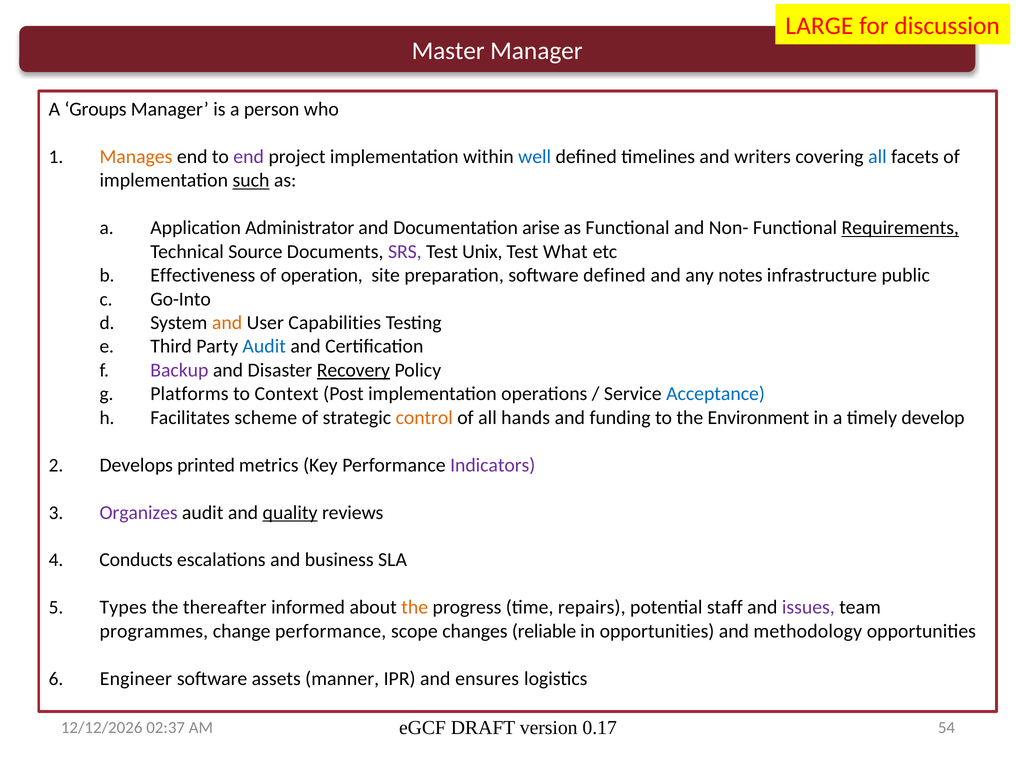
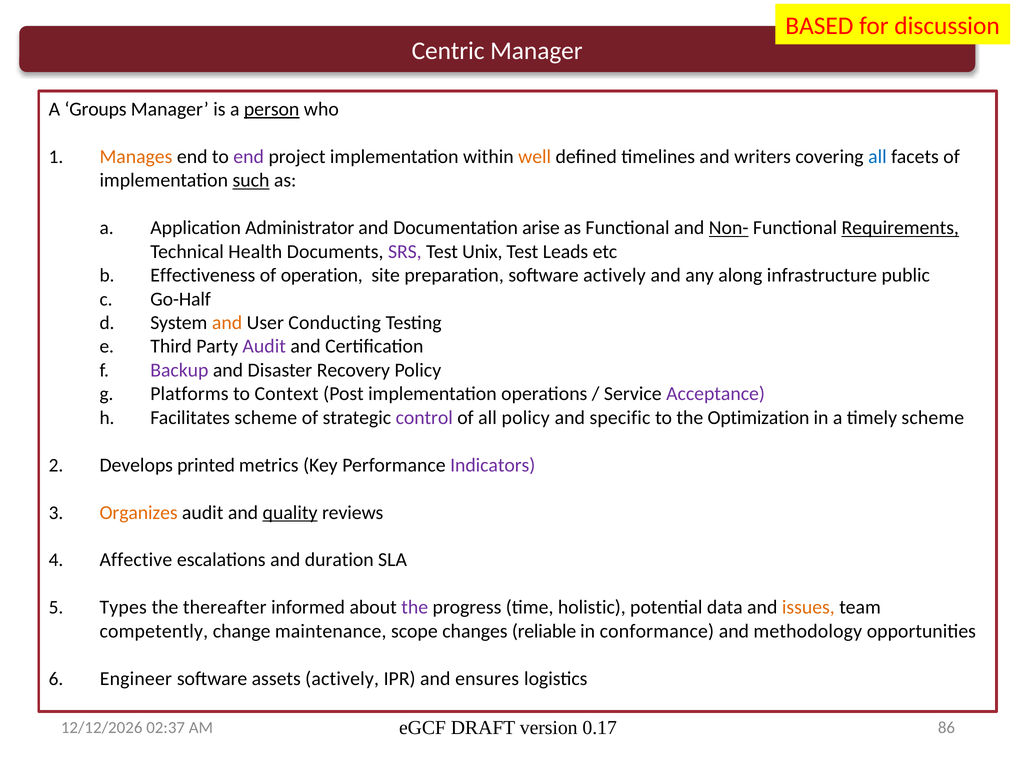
LARGE: LARGE -> BASED (819, 26)
Master: Master -> Centric (448, 51)
person underline: none -> present (272, 109)
well colour: blue -> orange (535, 157)
Non- underline: none -> present (729, 228)
Source: Source -> Health (255, 252)
What: What -> Leads (566, 252)
software defined: defined -> actively (614, 275)
notes: notes -> along (740, 275)
Go-Into: Go-Into -> Go-Half (181, 299)
Capabilities: Capabilities -> Conducting (335, 323)
Audit colour: blue -> purple (264, 346)
Recovery underline: present -> none (353, 370)
Acceptance colour: blue -> purple (716, 394)
control colour: orange -> purple (424, 418)
all hands: hands -> policy (526, 418)
funding: funding -> specific (620, 418)
Environment: Environment -> Optimization (758, 418)
timely develop: develop -> scheme (933, 418)
Organizes colour: purple -> orange (139, 513)
Conducts: Conducts -> Affective (136, 560)
business: business -> duration (339, 560)
the colour: orange -> purple (415, 607)
repairs: repairs -> holistic (592, 607)
staff: staff -> data (725, 607)
issues colour: purple -> orange (808, 607)
programmes: programmes -> competently (154, 631)
change performance: performance -> maintenance (331, 631)
in opportunities: opportunities -> conformance (657, 631)
assets manner: manner -> actively (342, 679)
54: 54 -> 86 (946, 728)
